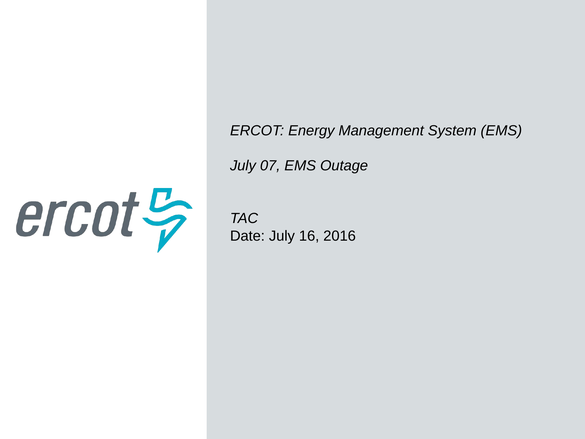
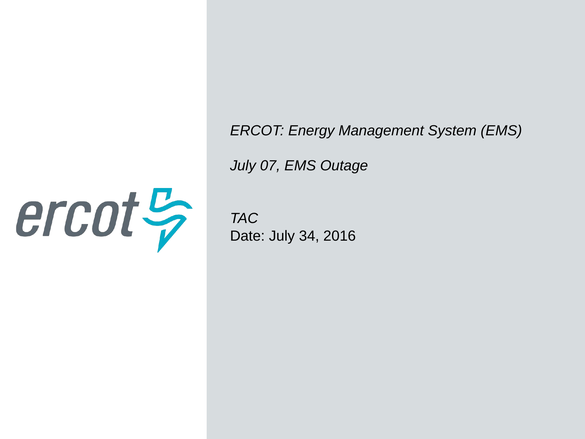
16: 16 -> 34 (309, 236)
